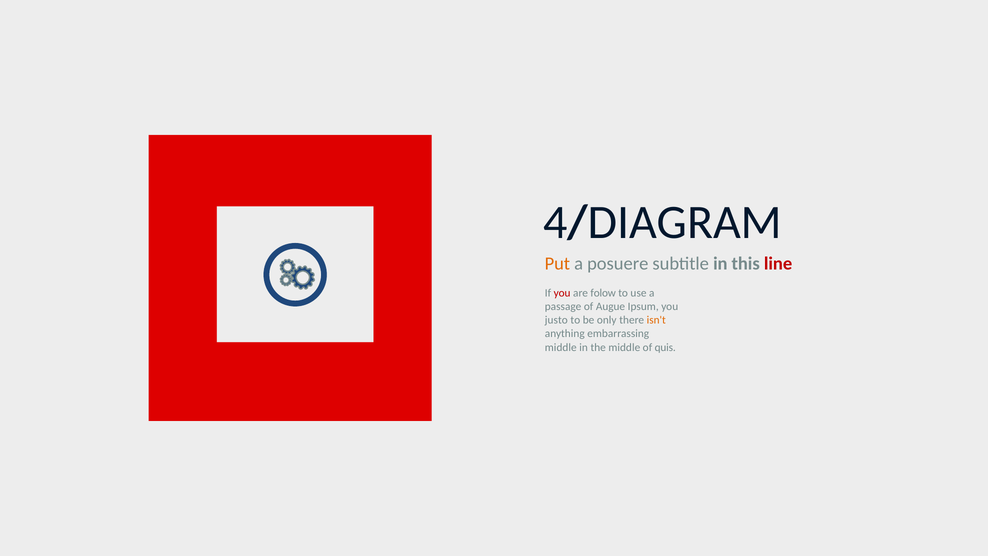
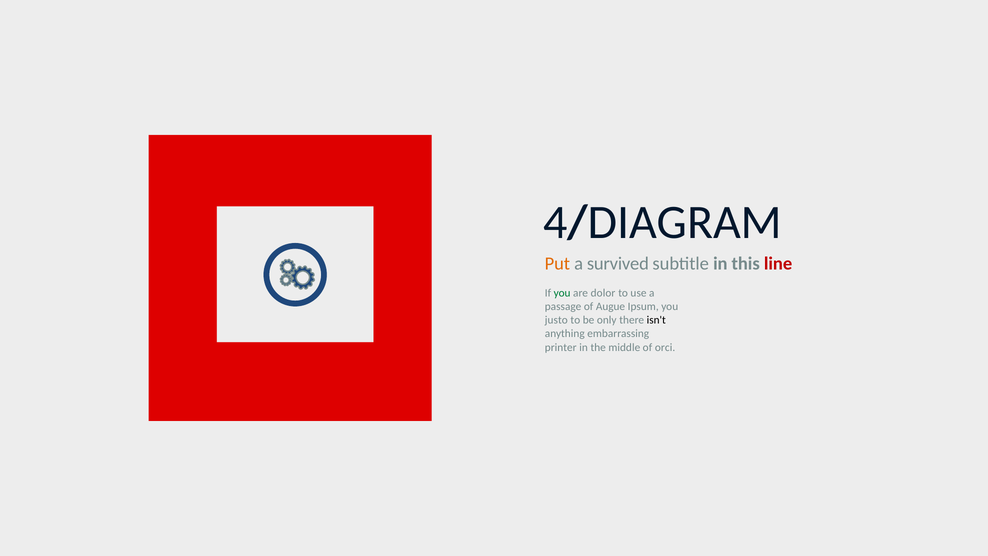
posuere: posuere -> survived (618, 264)
you colour: red -> green (562, 293)
folow: folow -> dolor (603, 293)
isn't colour: orange -> black (656, 320)
middle: middle -> printer (561, 347)
quis: quis -> orci (665, 347)
